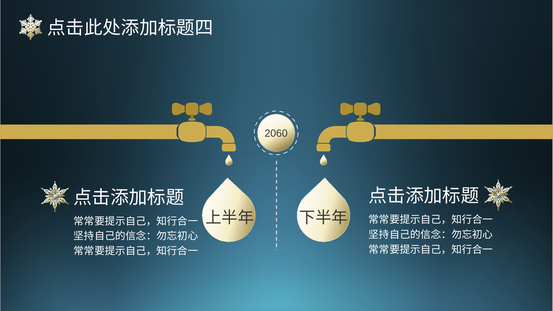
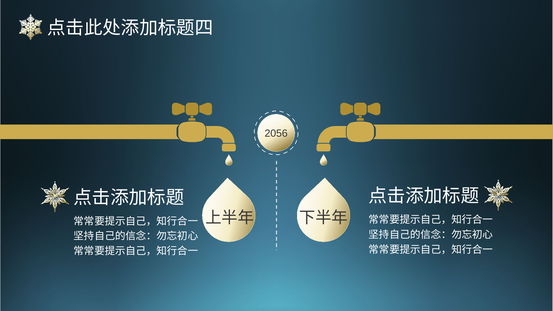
2060: 2060 -> 2056 (276, 133)
